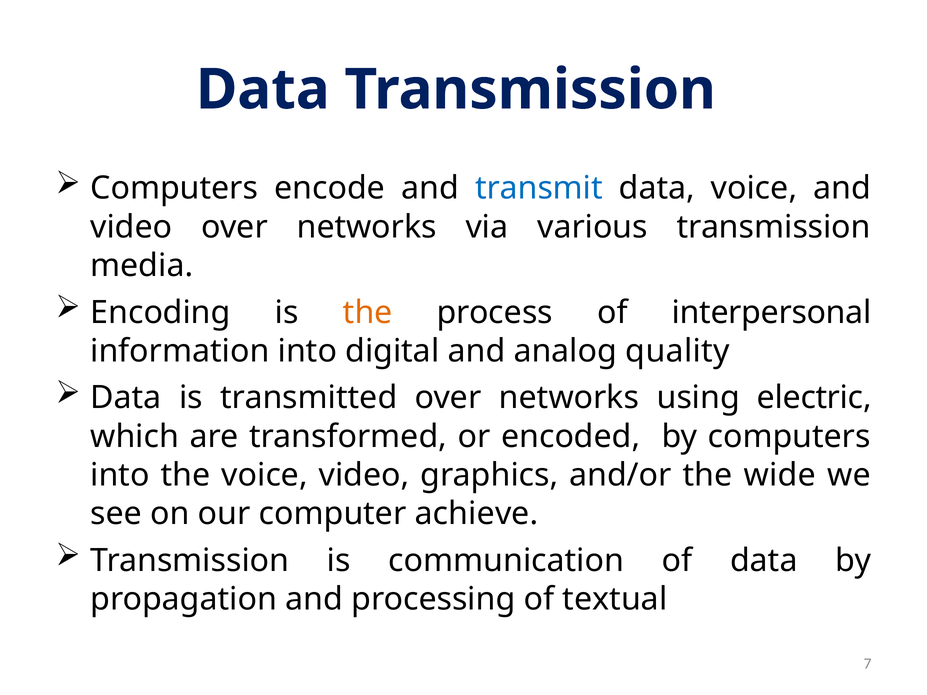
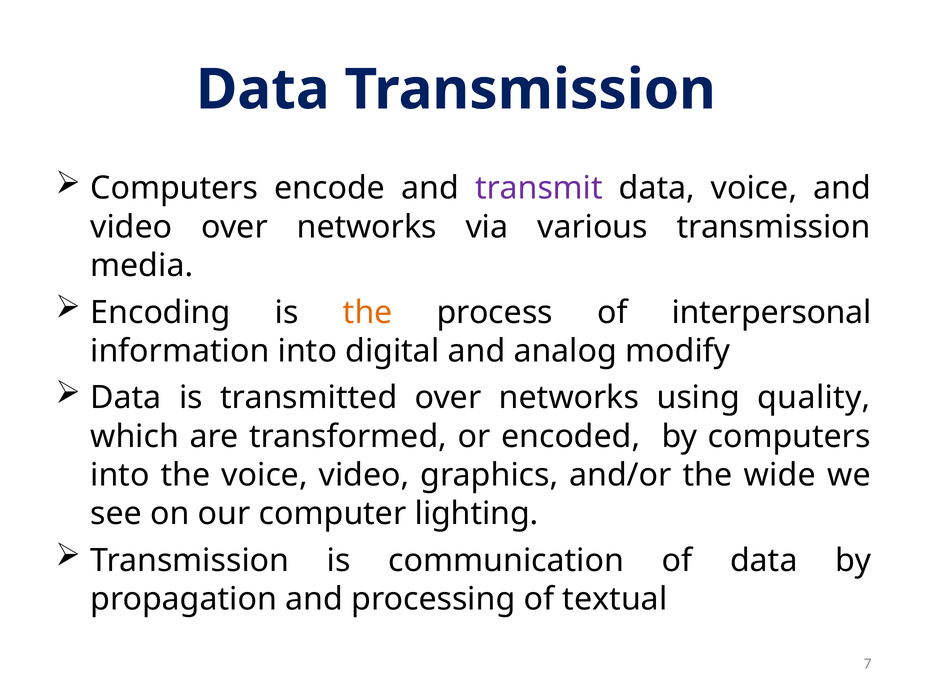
transmit colour: blue -> purple (539, 188)
quality: quality -> modify (678, 351)
electric: electric -> quality (814, 398)
achieve: achieve -> lighting (477, 514)
